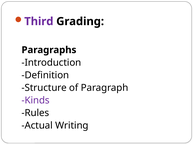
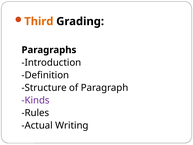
Third colour: purple -> orange (39, 21)
